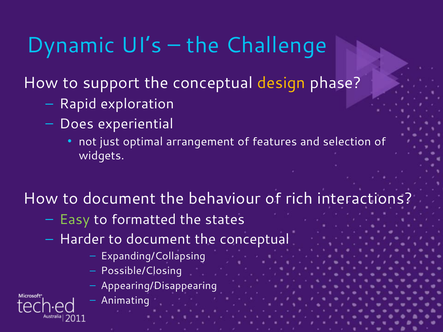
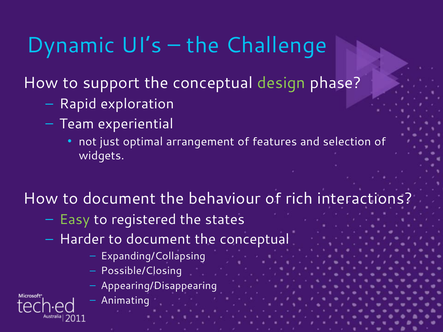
design colour: yellow -> light green (281, 83)
Does: Does -> Team (77, 124)
formatted: formatted -> registered (144, 220)
